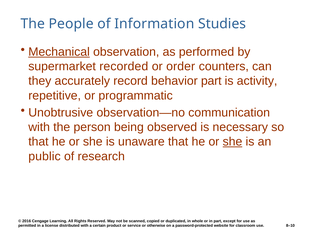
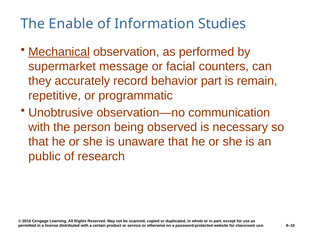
People: People -> Enable (71, 24)
recorded: recorded -> message (124, 67)
order: order -> facial (181, 67)
activity: activity -> remain (257, 81)
she underline: present -> none (232, 142)
